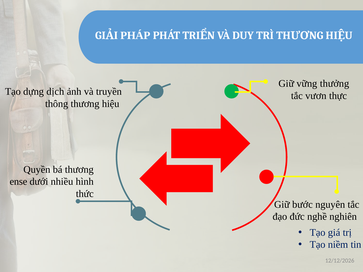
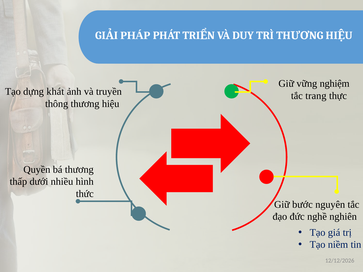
thưởng: thưởng -> nghiệm (335, 84)
dịch: dịch -> khát (55, 92)
vươn: vươn -> trang (316, 96)
ense: ense -> thấp (18, 182)
